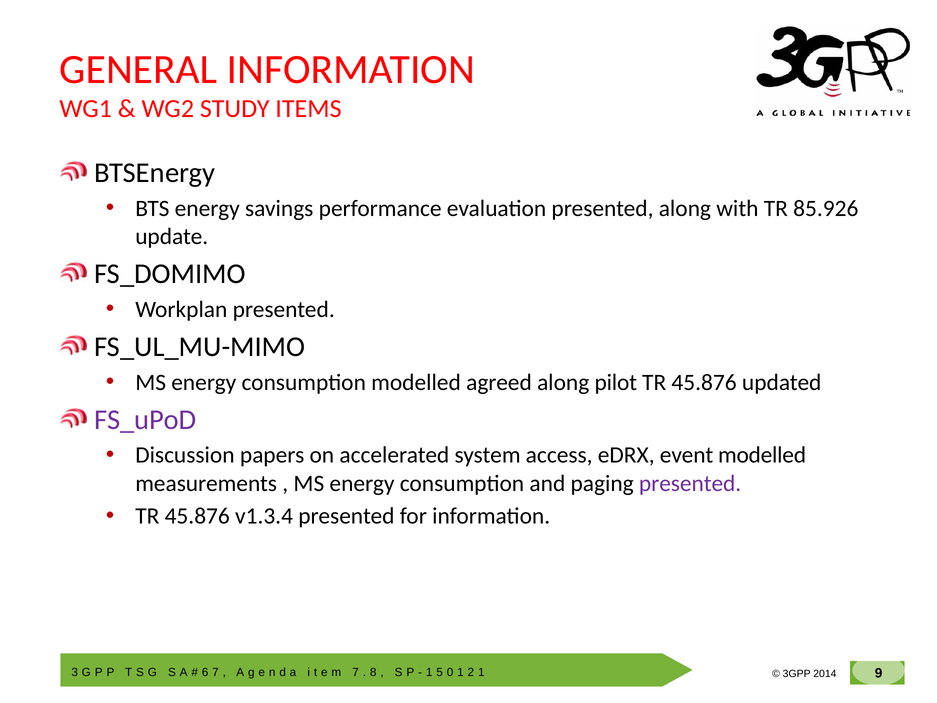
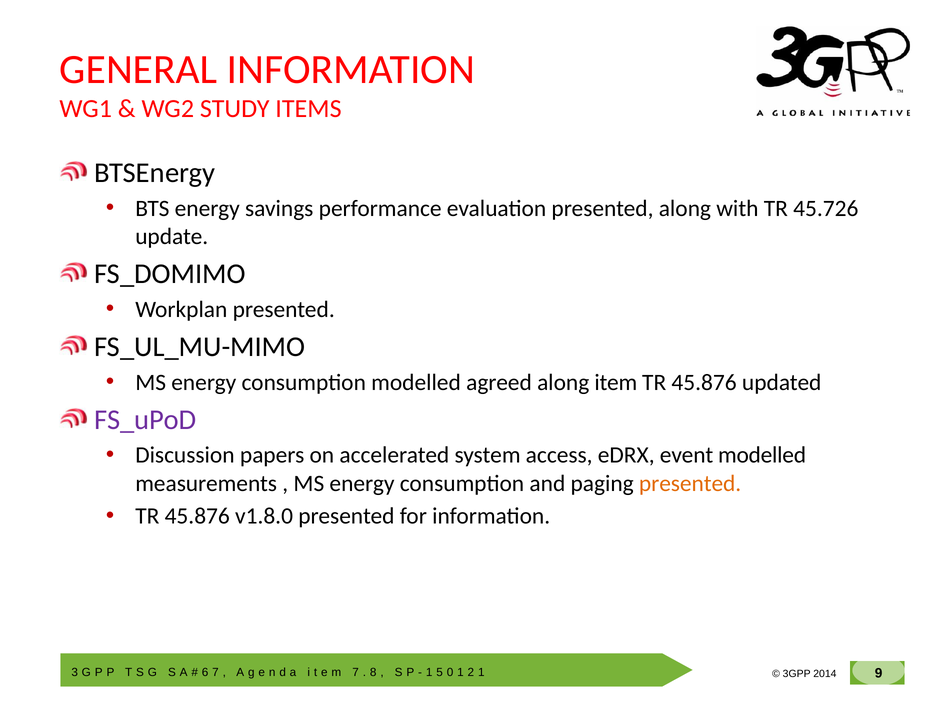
85.926: 85.926 -> 45.726 (826, 208)
pilot: pilot -> item (616, 382)
presented colour: purple -> orange (690, 483)
v1.3.4: v1.3.4 -> v1.8.0 (264, 516)
